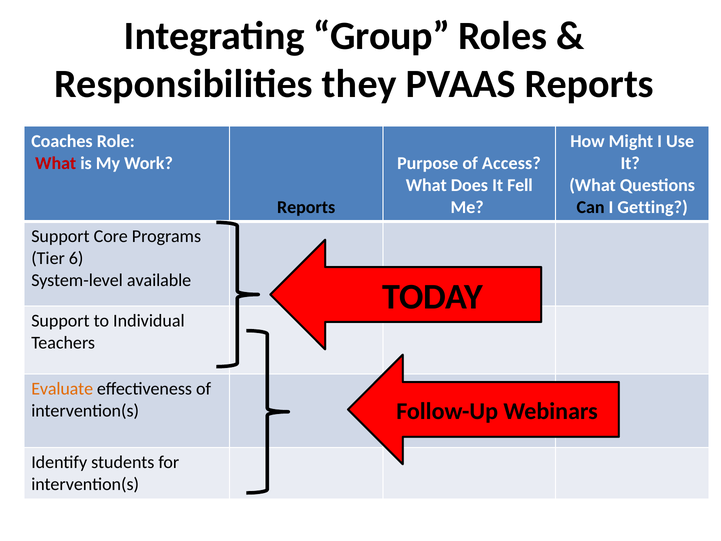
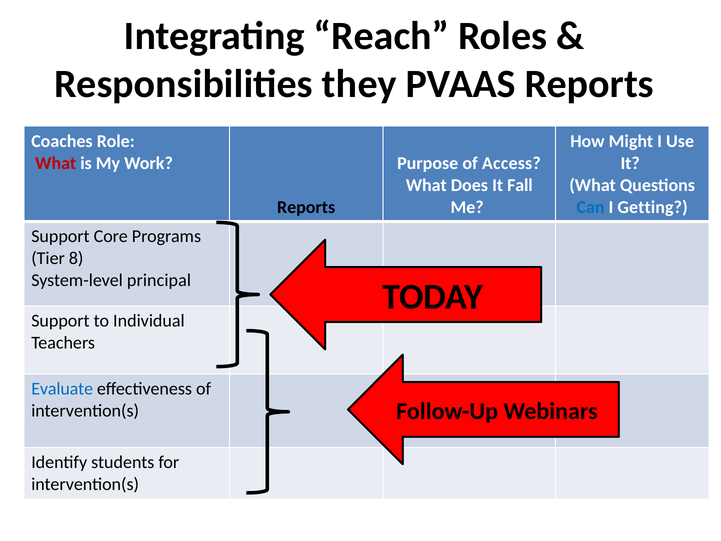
Group: Group -> Reach (381, 36)
Fell: Fell -> Fall (520, 185)
Can colour: black -> blue (591, 207)
6: 6 -> 8 (76, 258)
available: available -> principal (159, 280)
Evaluate colour: orange -> blue (62, 389)
